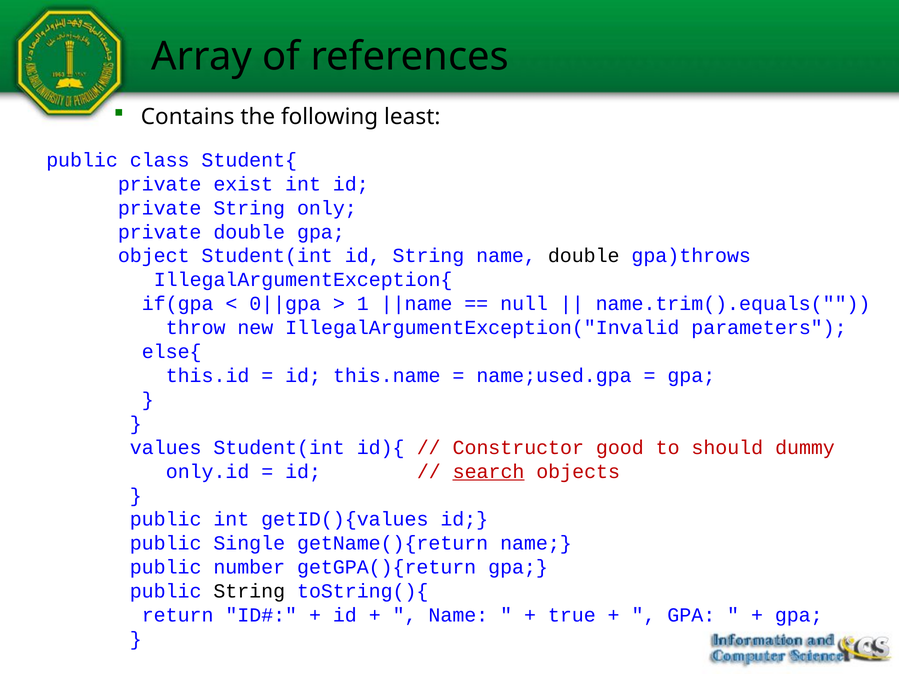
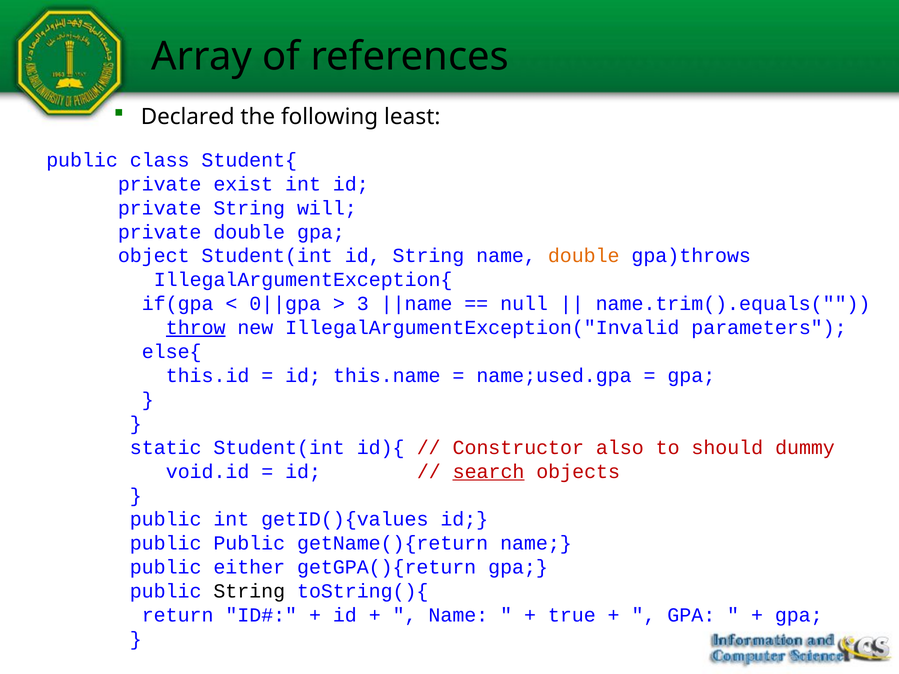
Contains: Contains -> Declared (188, 117)
only: only -> will (327, 208)
double colour: black -> orange (584, 256)
1: 1 -> 3 (363, 304)
throw underline: none -> present (196, 328)
values: values -> static (166, 448)
good: good -> also (620, 448)
only.id: only.id -> void.id (208, 472)
public Single: Single -> Public (249, 544)
number: number -> either (249, 567)
